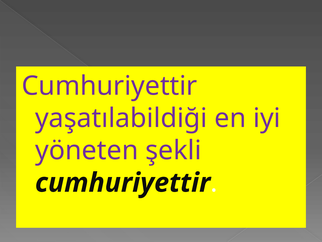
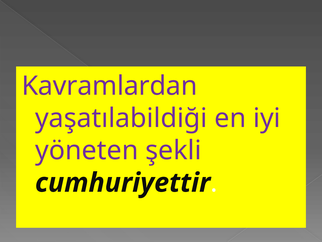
Cumhuriyettir: Cumhuriyettir -> Kavramlardan (109, 86)
